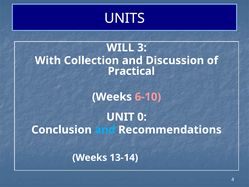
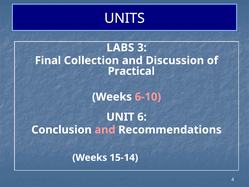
WILL: WILL -> LABS (120, 48)
With: With -> Final (48, 60)
0: 0 -> 6 (142, 117)
and colour: light blue -> pink (105, 130)
13-14: 13-14 -> 15-14 (124, 157)
